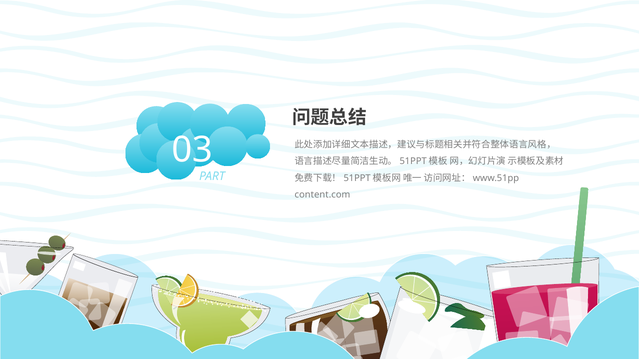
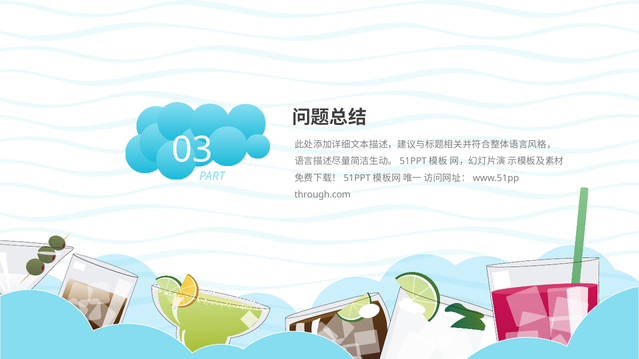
content.com: content.com -> through.com (323, 195)
